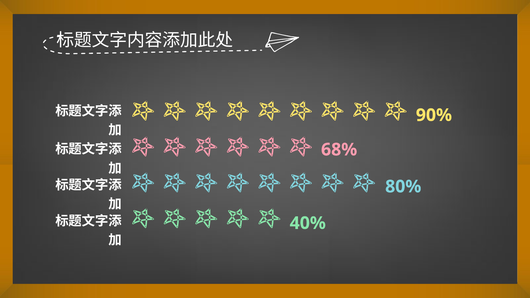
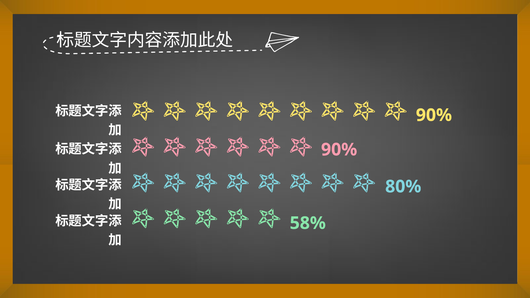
68%: 68% -> 90% (339, 150)
40%: 40% -> 58% (308, 223)
